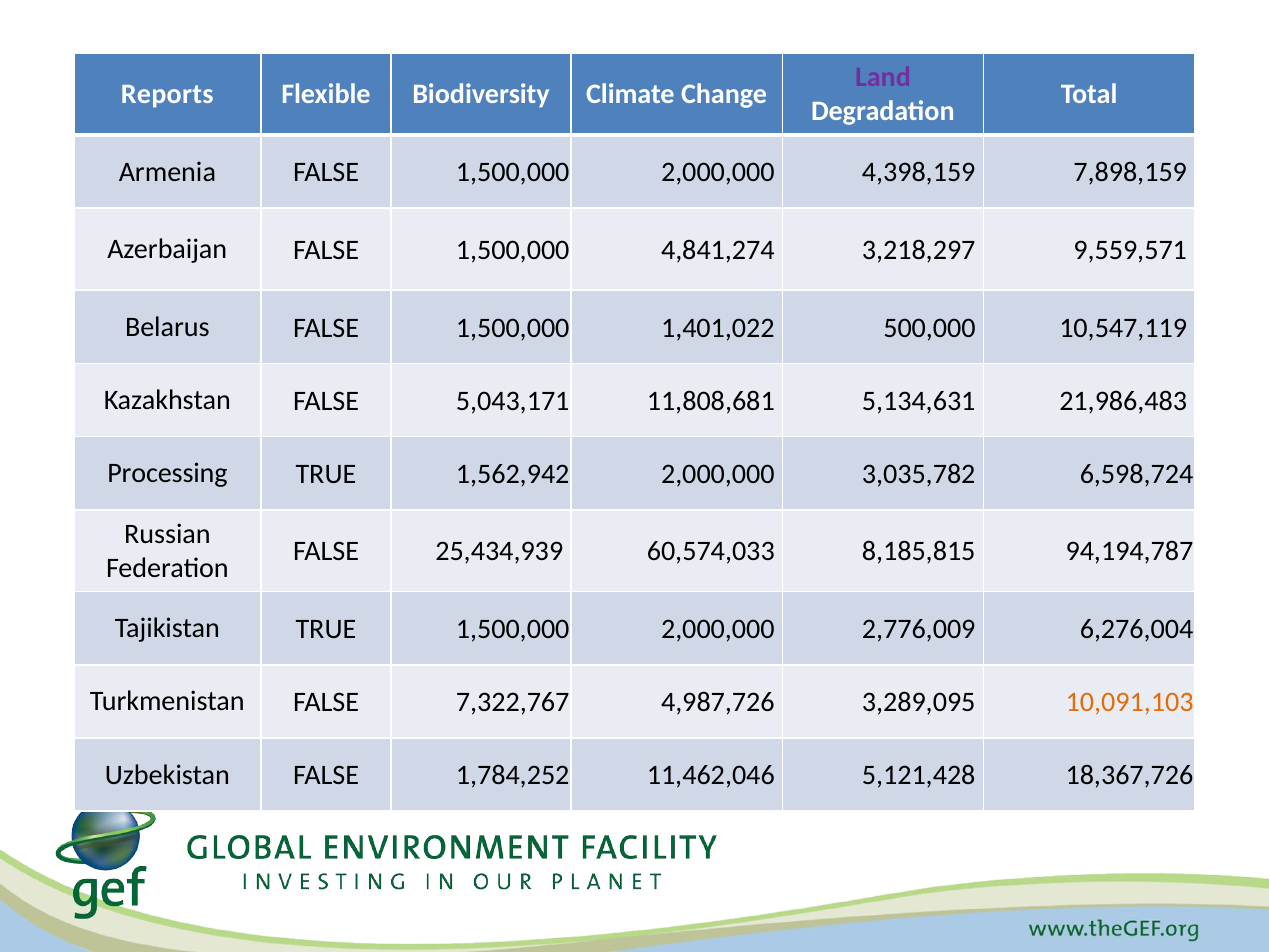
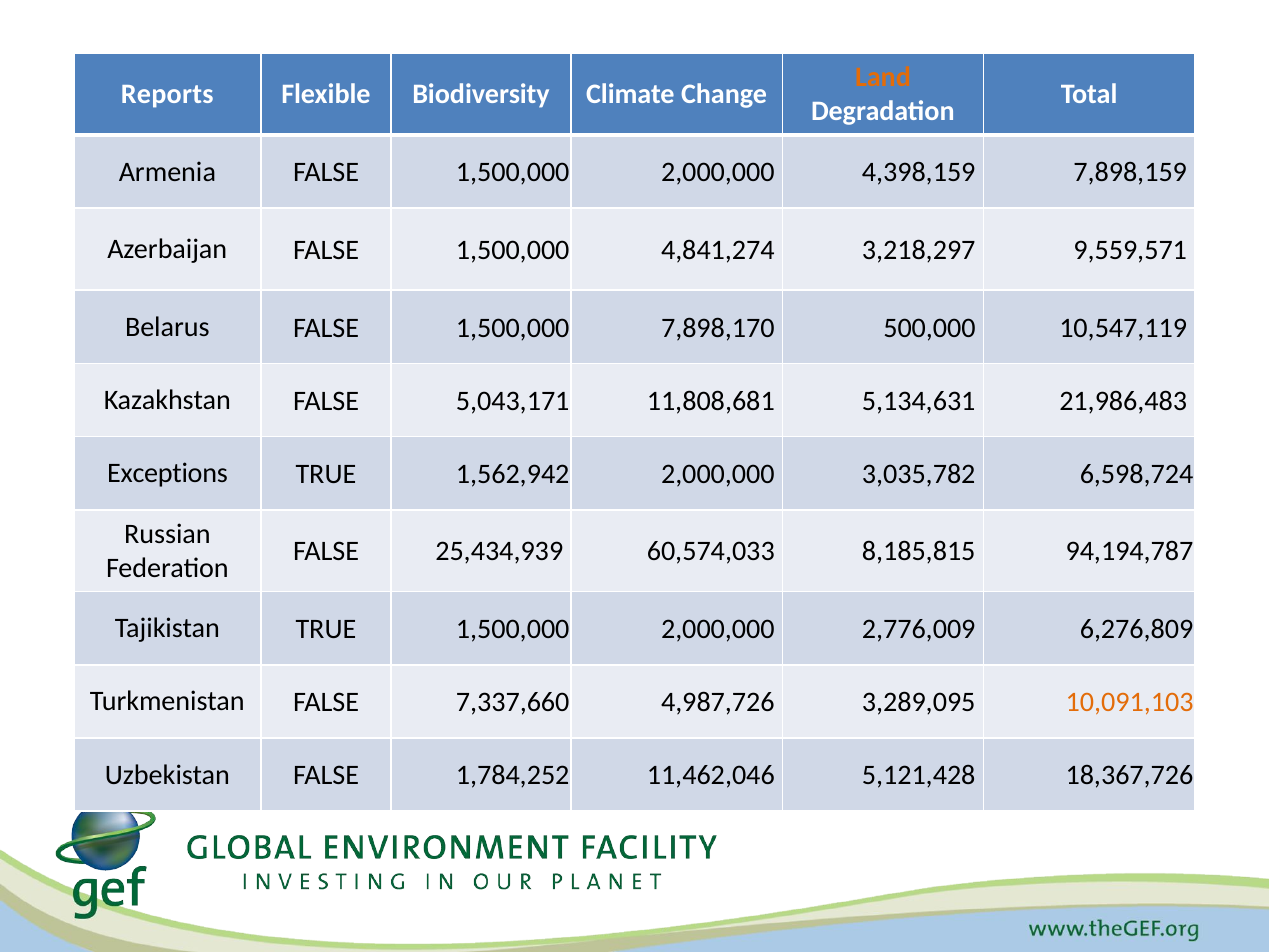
Land colour: purple -> orange (883, 77)
1,401,022: 1,401,022 -> 7,898,170 (718, 328)
Processing: Processing -> Exceptions (168, 473)
6,276,004: 6,276,004 -> 6,276,809 (1137, 629)
7,322,767: 7,322,767 -> 7,337,660 (513, 702)
